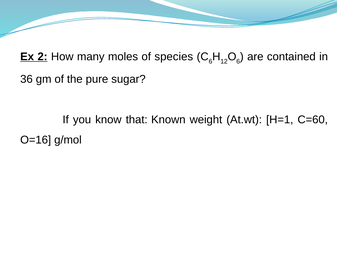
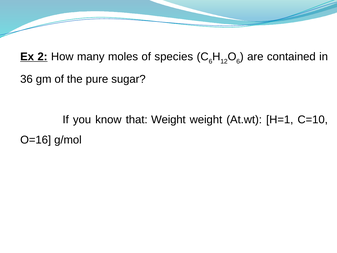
that Known: Known -> Weight (168, 120)
C=60: C=60 -> C=10 (313, 120)
